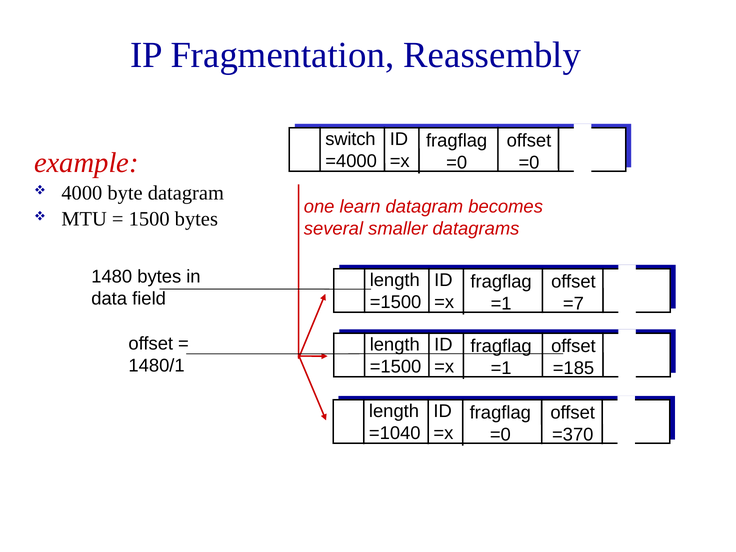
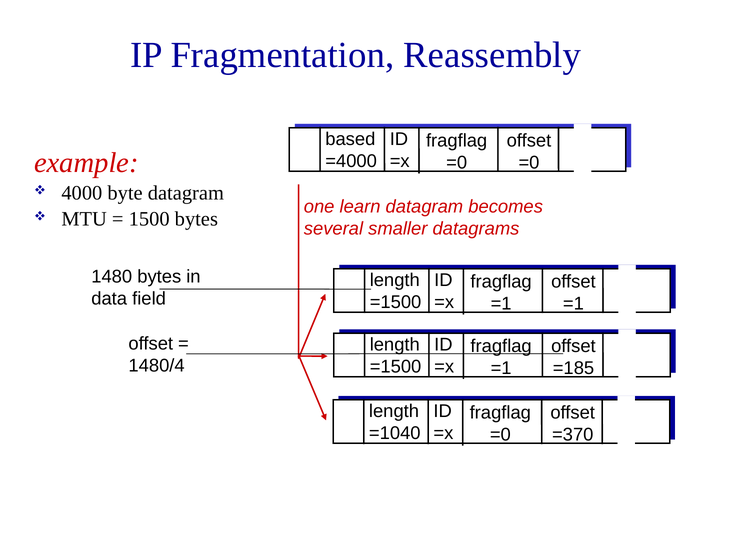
switch: switch -> based (350, 139)
=7: =7 -> =1 (573, 304)
1480/1: 1480/1 -> 1480/4 (157, 366)
